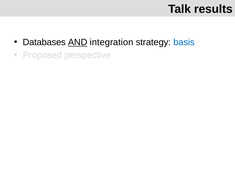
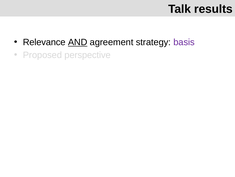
Databases: Databases -> Relevance (44, 42)
integration: integration -> agreement (112, 42)
basis colour: blue -> purple (184, 42)
